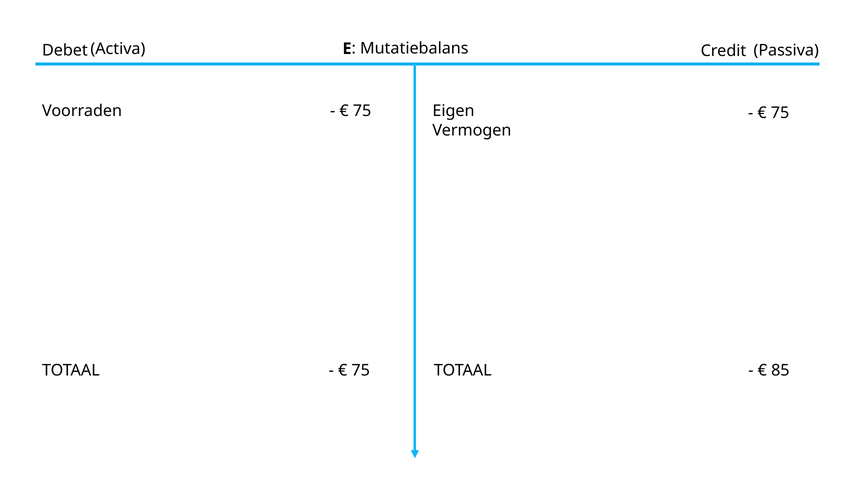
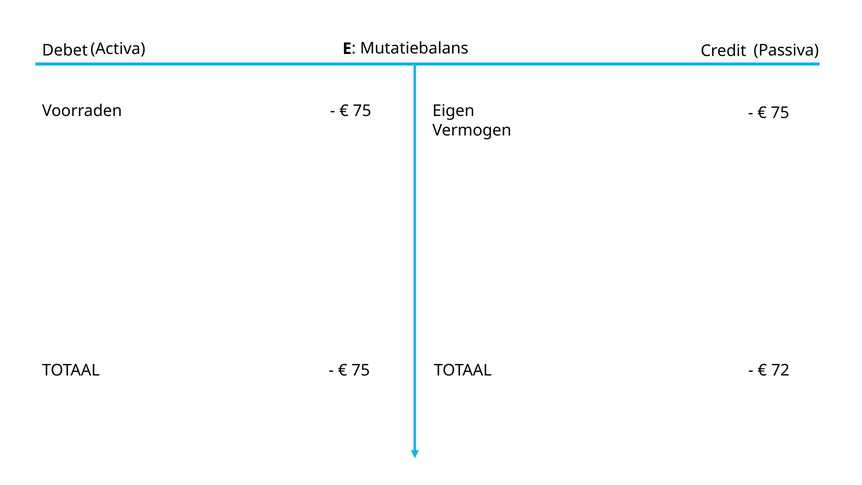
85: 85 -> 72 (780, 370)
